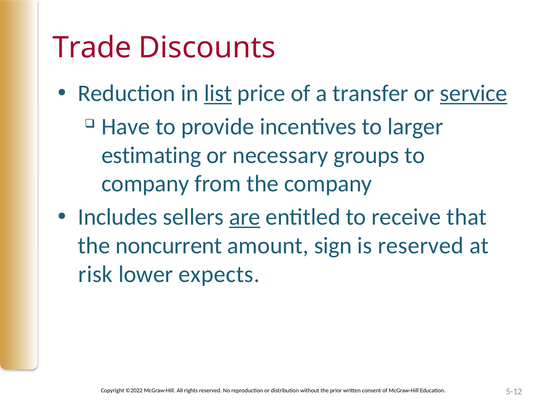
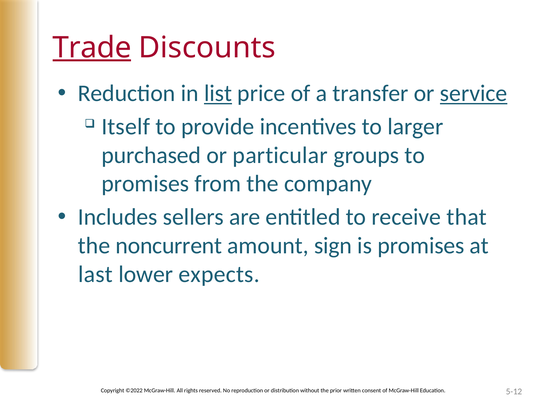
Trade underline: none -> present (92, 48)
Have: Have -> Itself (126, 127)
estimating: estimating -> purchased (151, 155)
necessary: necessary -> particular (280, 155)
company: company -> promises (145, 184)
are underline: present -> none (245, 217)
is reserved: reserved -> promises (421, 245)
risk: risk -> last (95, 274)
